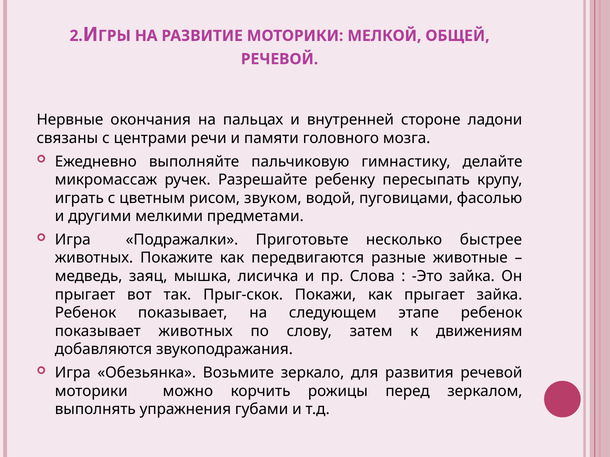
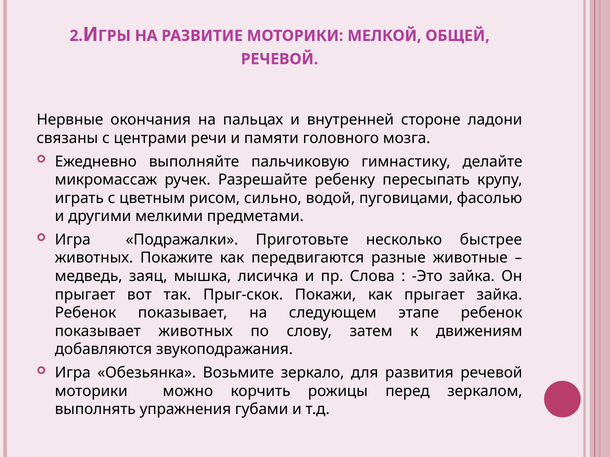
звуком: звуком -> сильно (273, 198)
